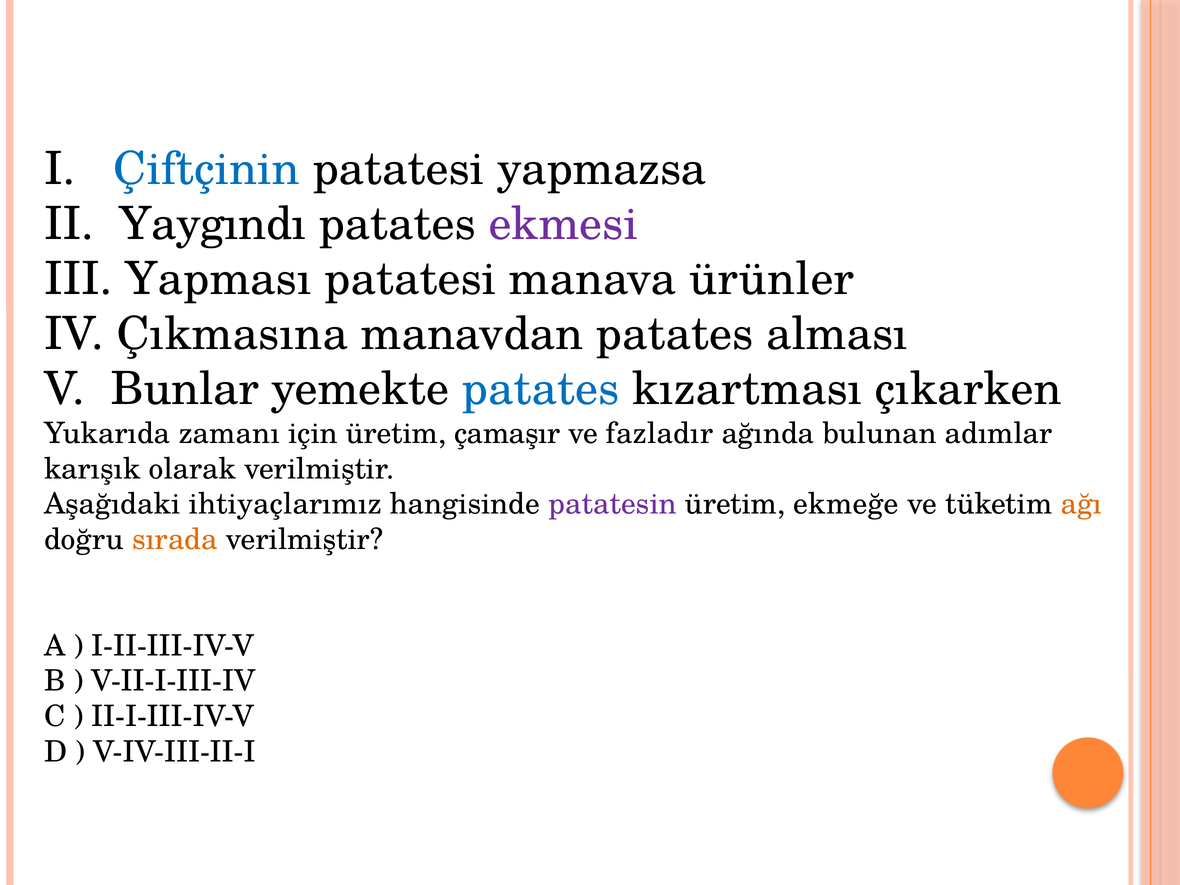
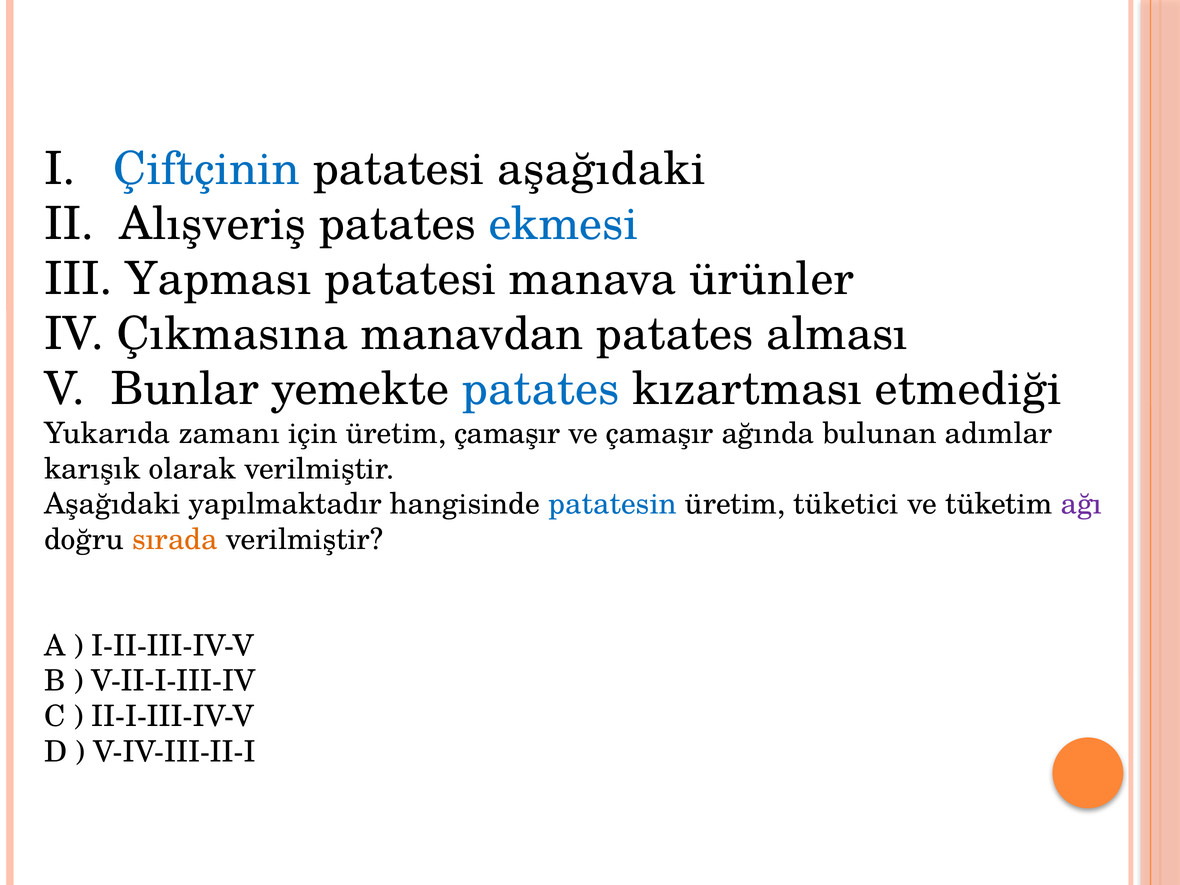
patatesi yapmazsa: yapmazsa -> aşağıdaki (601, 169)
Yaygındı: Yaygındı -> Alışveriş (213, 224)
ekmesi colour: purple -> blue (563, 224)
çıkarken: çıkarken -> etmediği (968, 389)
ve fazladır: fazladır -> çamaşır (660, 433)
ihtiyaçlarımız: ihtiyaçlarımız -> yapılmaktadır (285, 504)
patatesin colour: purple -> blue (613, 504)
ekmeğe: ekmeğe -> tüketici (846, 504)
ağı colour: orange -> purple (1081, 504)
